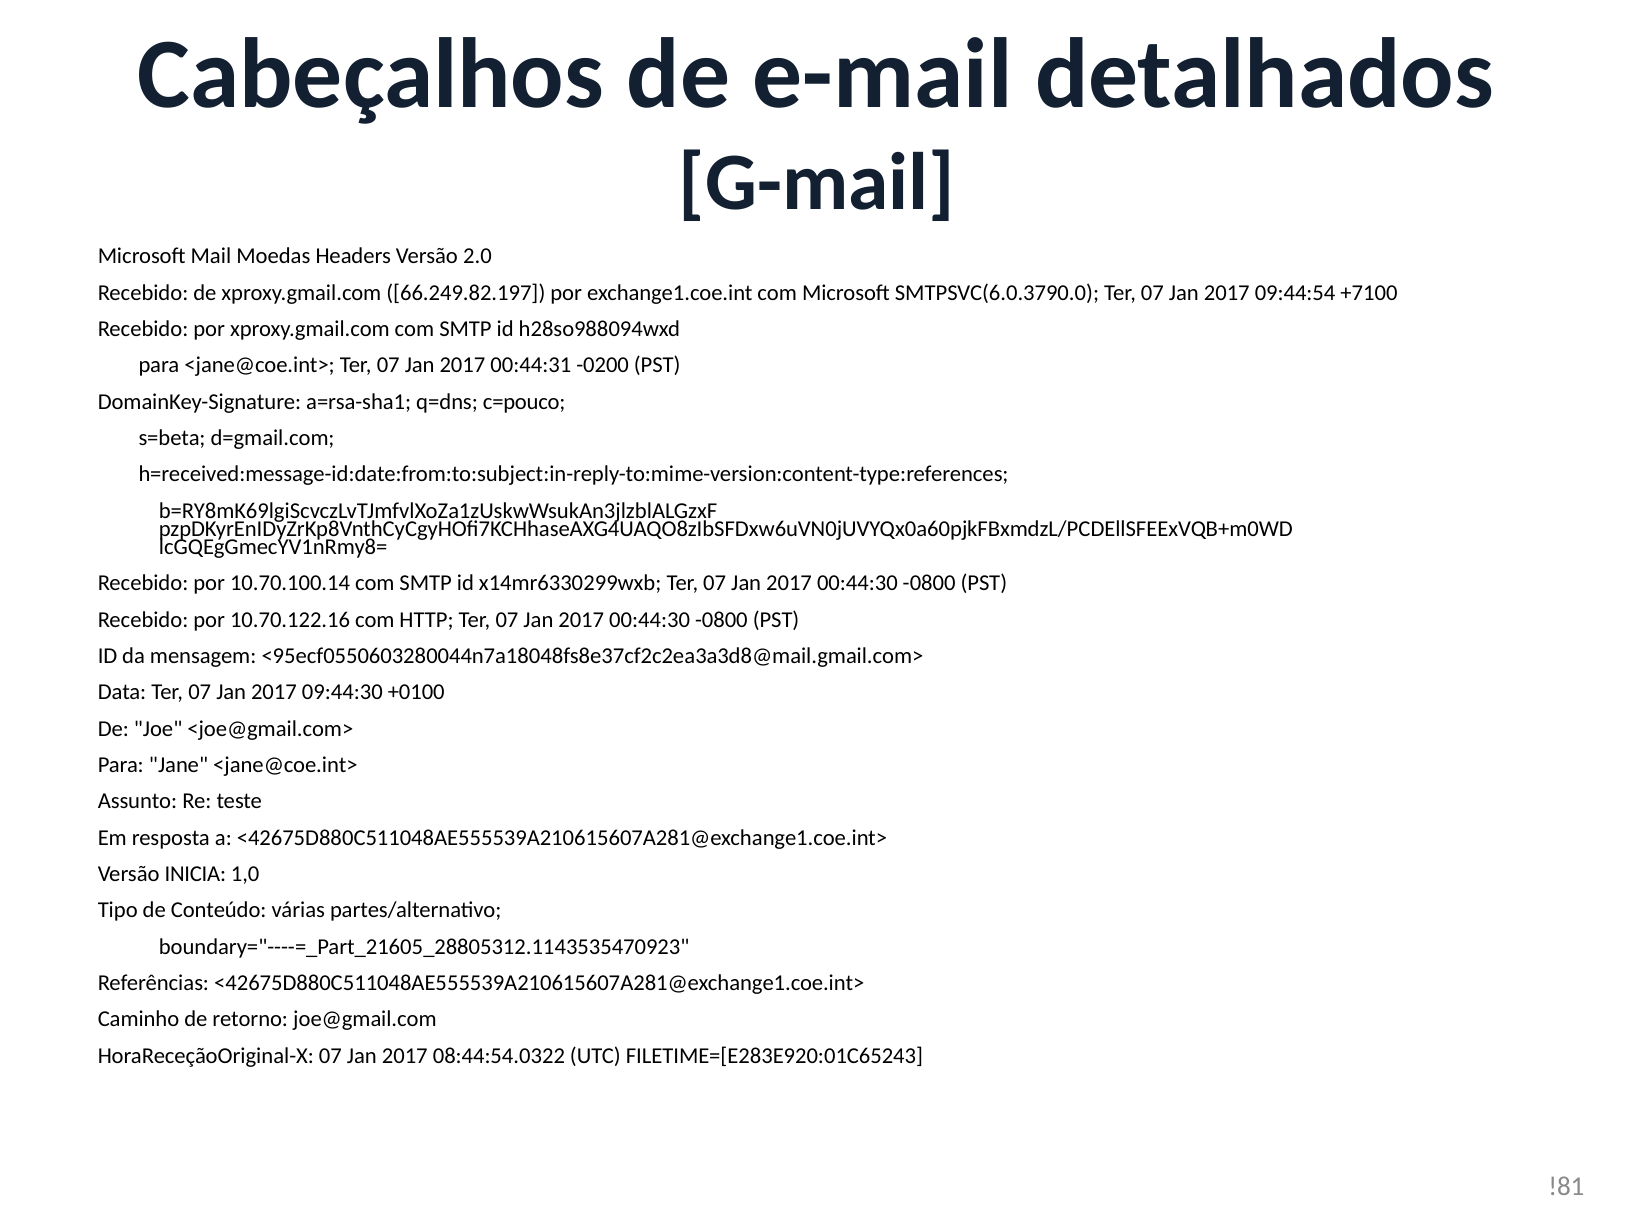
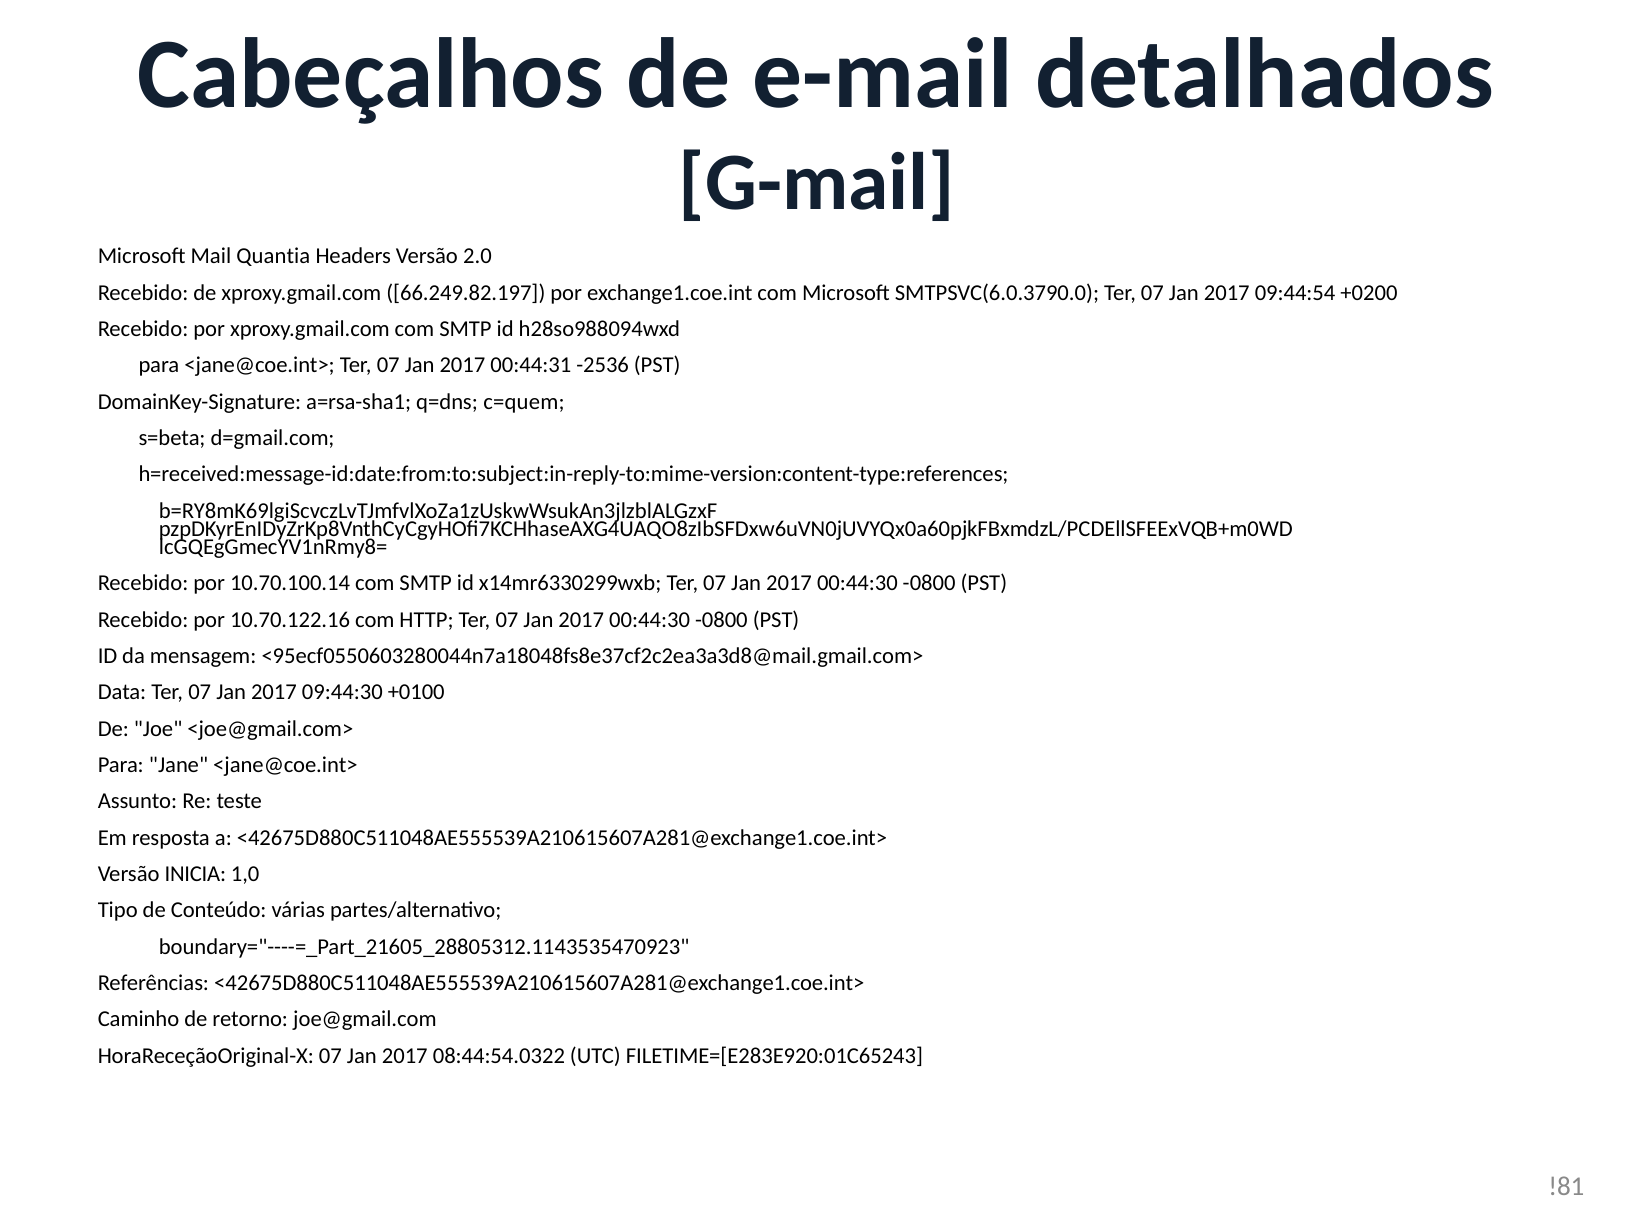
Moedas: Moedas -> Quantia (273, 256)
+7100: +7100 -> +0200 (1369, 292)
-0200: -0200 -> -2536 (603, 365)
c=pouco: c=pouco -> c=quem (524, 401)
